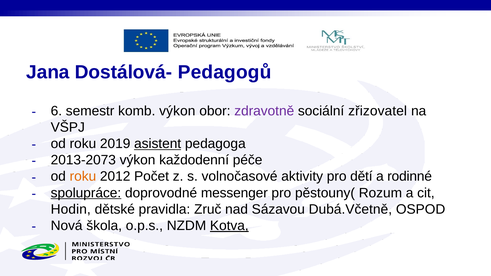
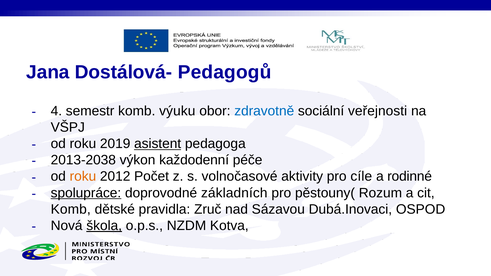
6: 6 -> 4 (56, 111)
komb výkon: výkon -> výuku (177, 111)
zdravotně colour: purple -> blue (264, 111)
zřizovatel: zřizovatel -> veřejnosti (378, 111)
2013-2073: 2013-2073 -> 2013-2038 (83, 160)
dětí: dětí -> cíle (361, 177)
messenger: messenger -> základních (234, 193)
Hodin: Hodin -> Komb (71, 209)
Dubá.Včetně: Dubá.Včetně -> Dubá.Inovaci (350, 209)
škola underline: none -> present (104, 226)
Kotva underline: present -> none (229, 226)
